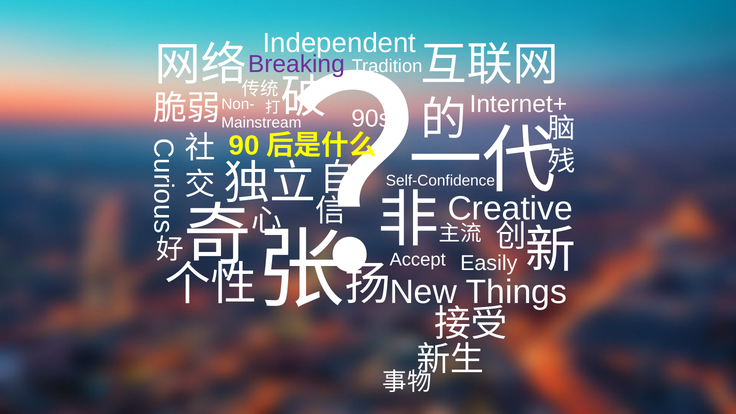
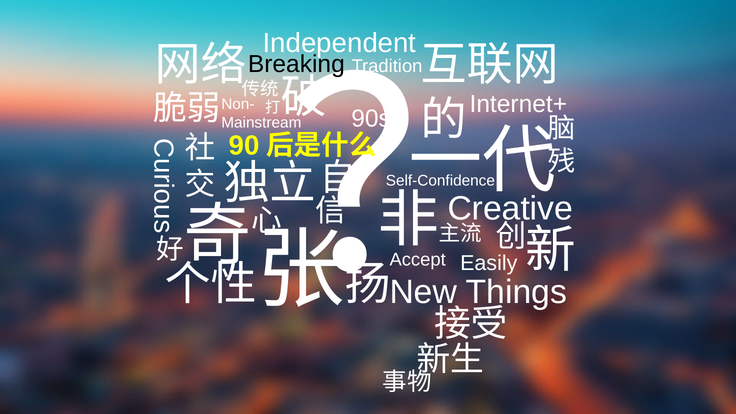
Breaking colour: purple -> black (296, 64)
